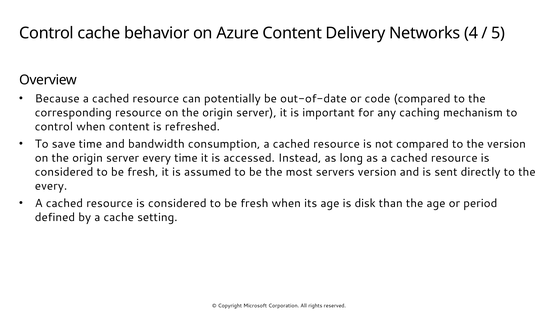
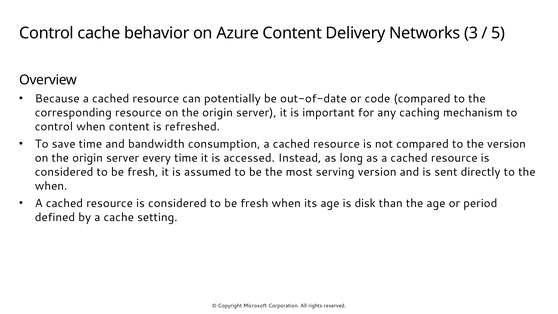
4: 4 -> 3 (471, 33)
servers: servers -> serving (335, 172)
every: every -> when (51, 186)
